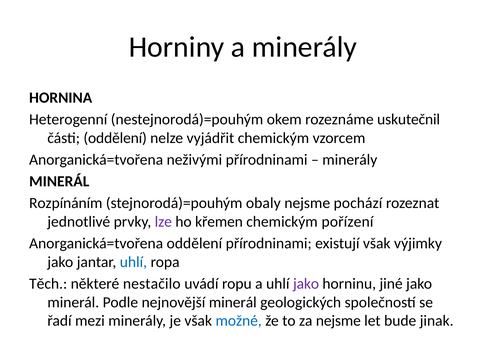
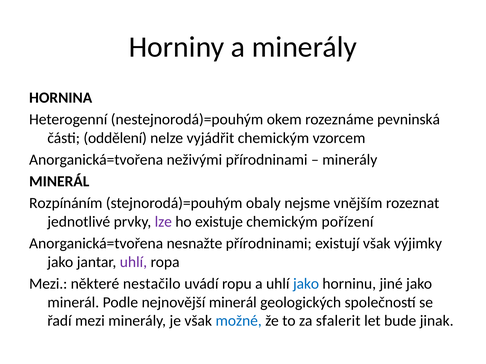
uskutečnil: uskutečnil -> pevninská (409, 120)
pochází: pochází -> vnějším (358, 203)
křemen: křemen -> existuje (219, 222)
Anorganická=tvořena oddělení: oddělení -> nesnažte (194, 244)
uhlí colour: blue -> purple (133, 262)
Těch: Těch -> Mezi (48, 284)
jako colour: purple -> blue (306, 284)
za nejsme: nejsme -> sfalerit (338, 321)
